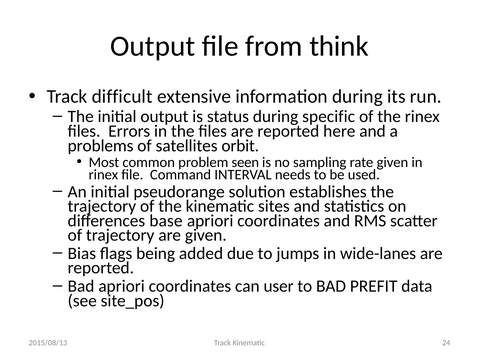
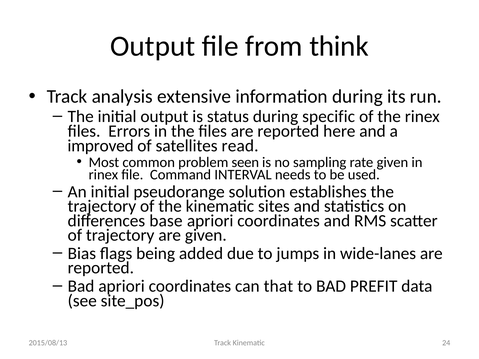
difficult: difficult -> analysis (122, 97)
problems: problems -> improved (101, 146)
orbit: orbit -> read (240, 146)
user: user -> that (278, 286)
